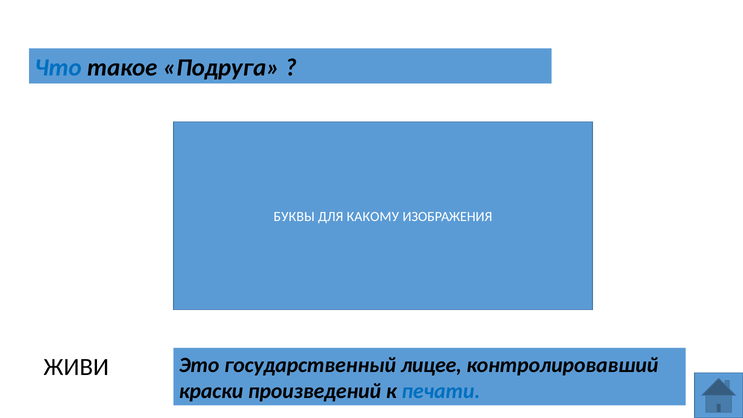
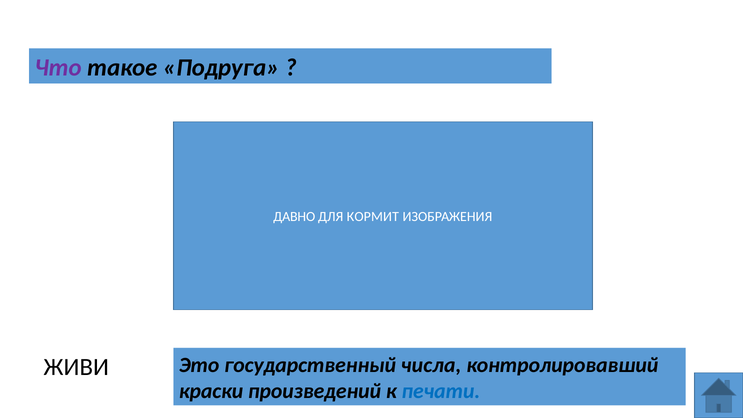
Что colour: blue -> purple (58, 68)
БУКВЫ: БУКВЫ -> ДАВНО (294, 217)
КАКОМУ: КАКОМУ -> КОРМИТ (373, 217)
лицее: лицее -> числа (431, 365)
